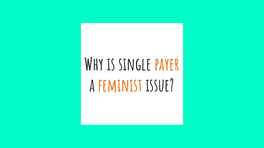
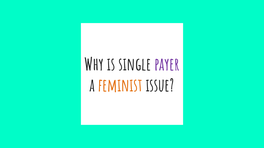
payer colour: orange -> purple (167, 65)
